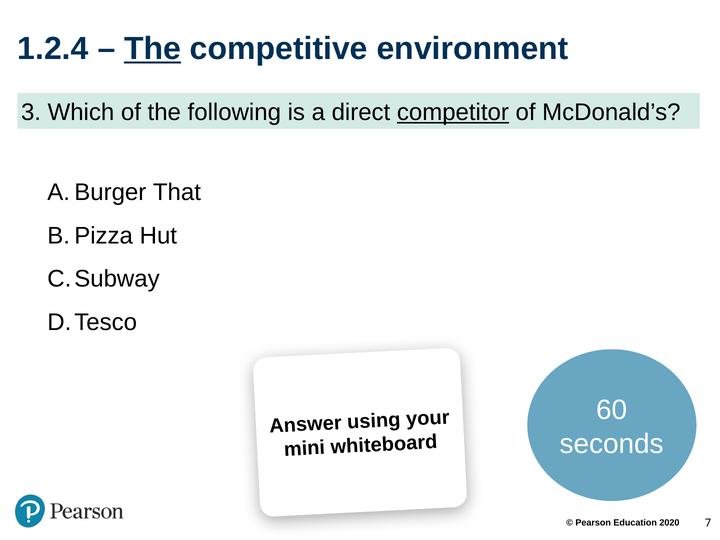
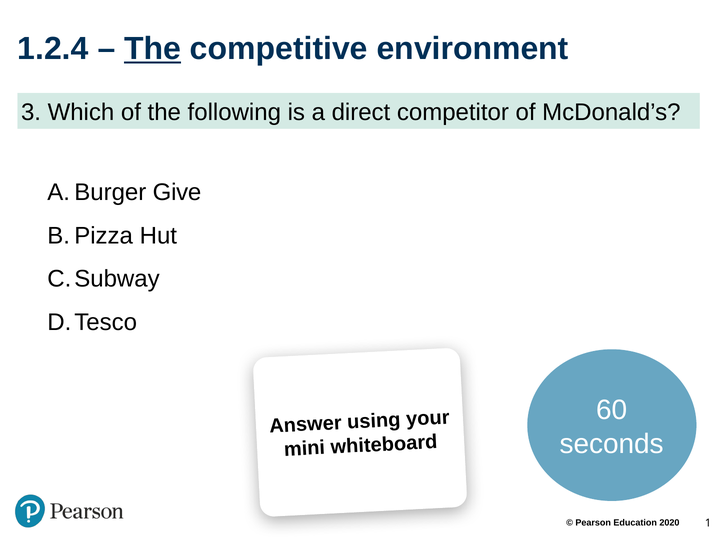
competitor underline: present -> none (453, 113)
That: That -> Give (177, 193)
7: 7 -> 1 (708, 523)
